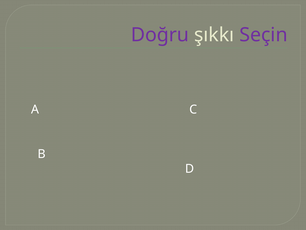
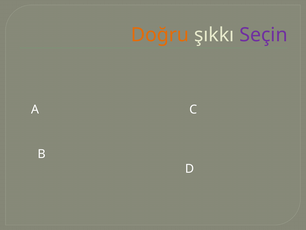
Doğru colour: purple -> orange (160, 35)
